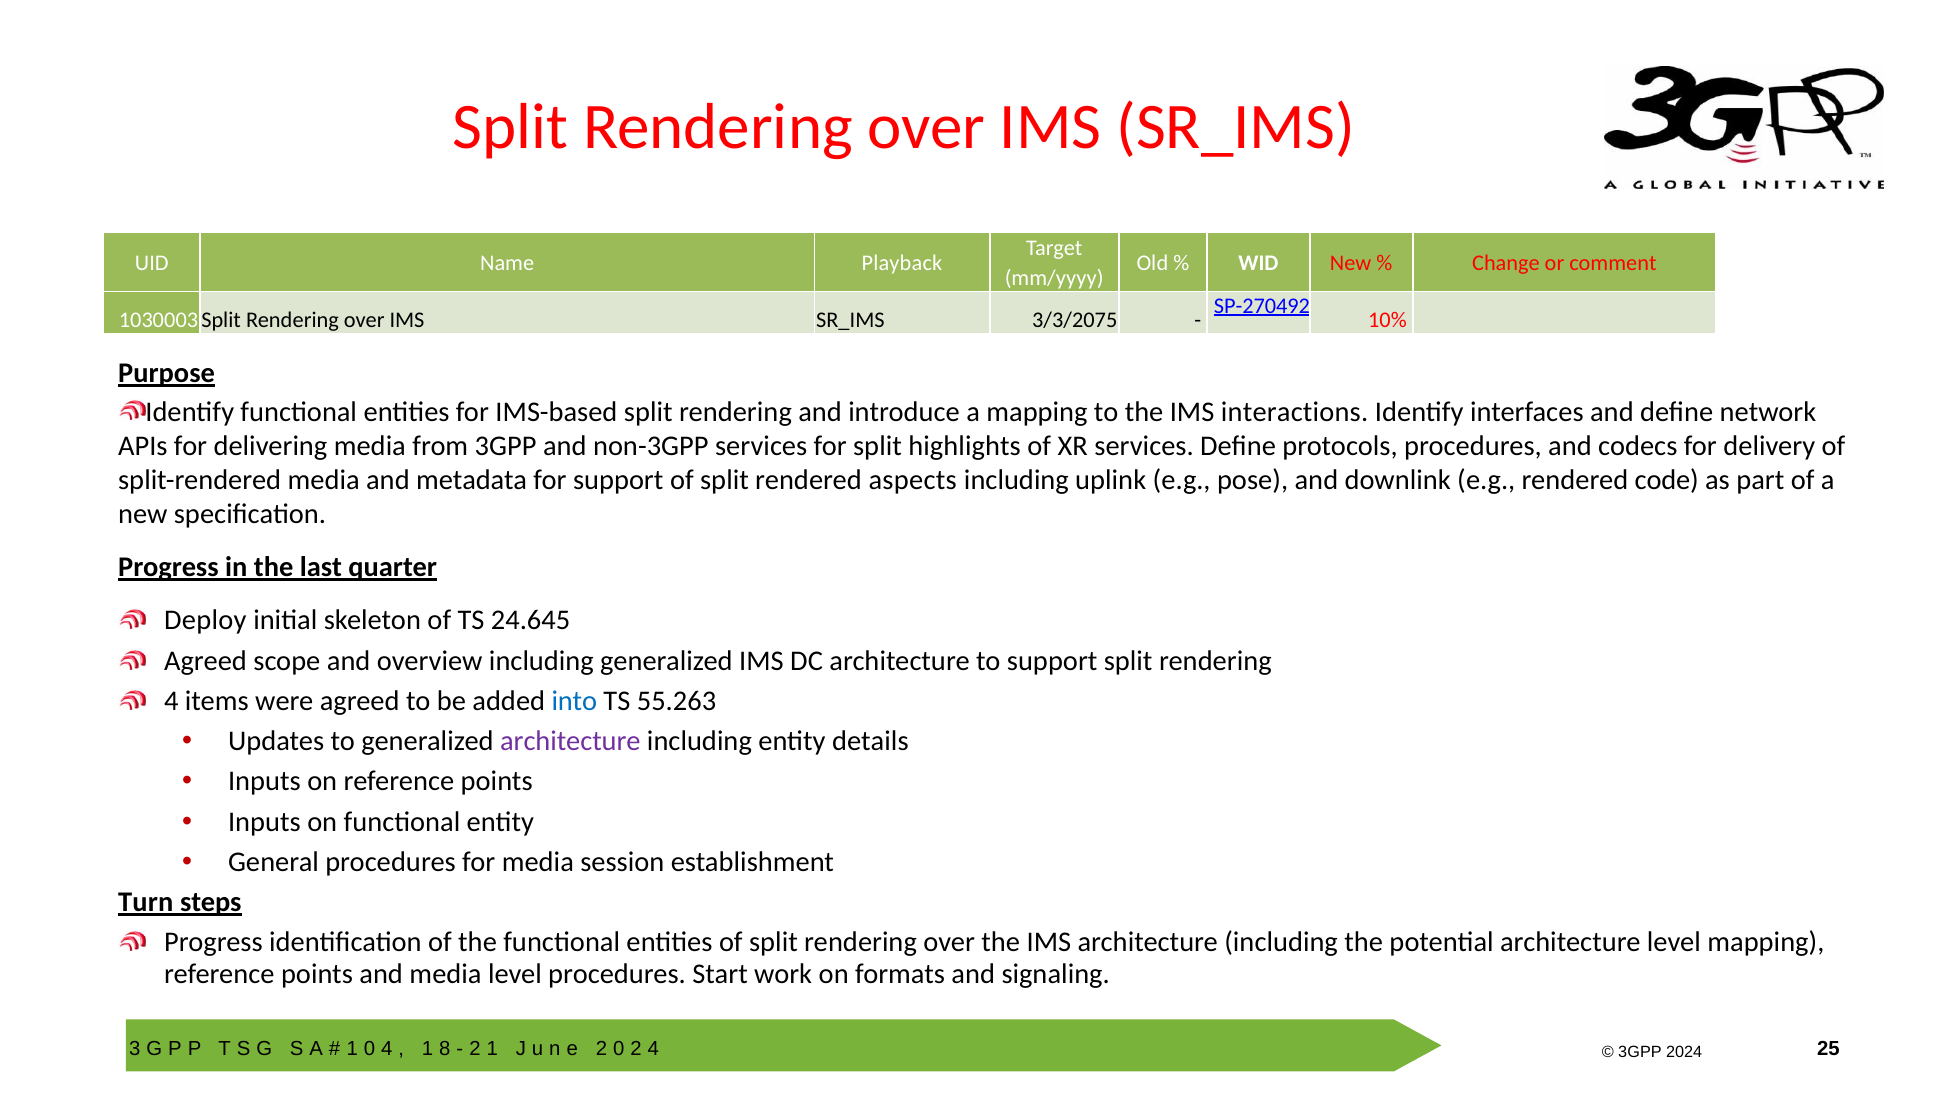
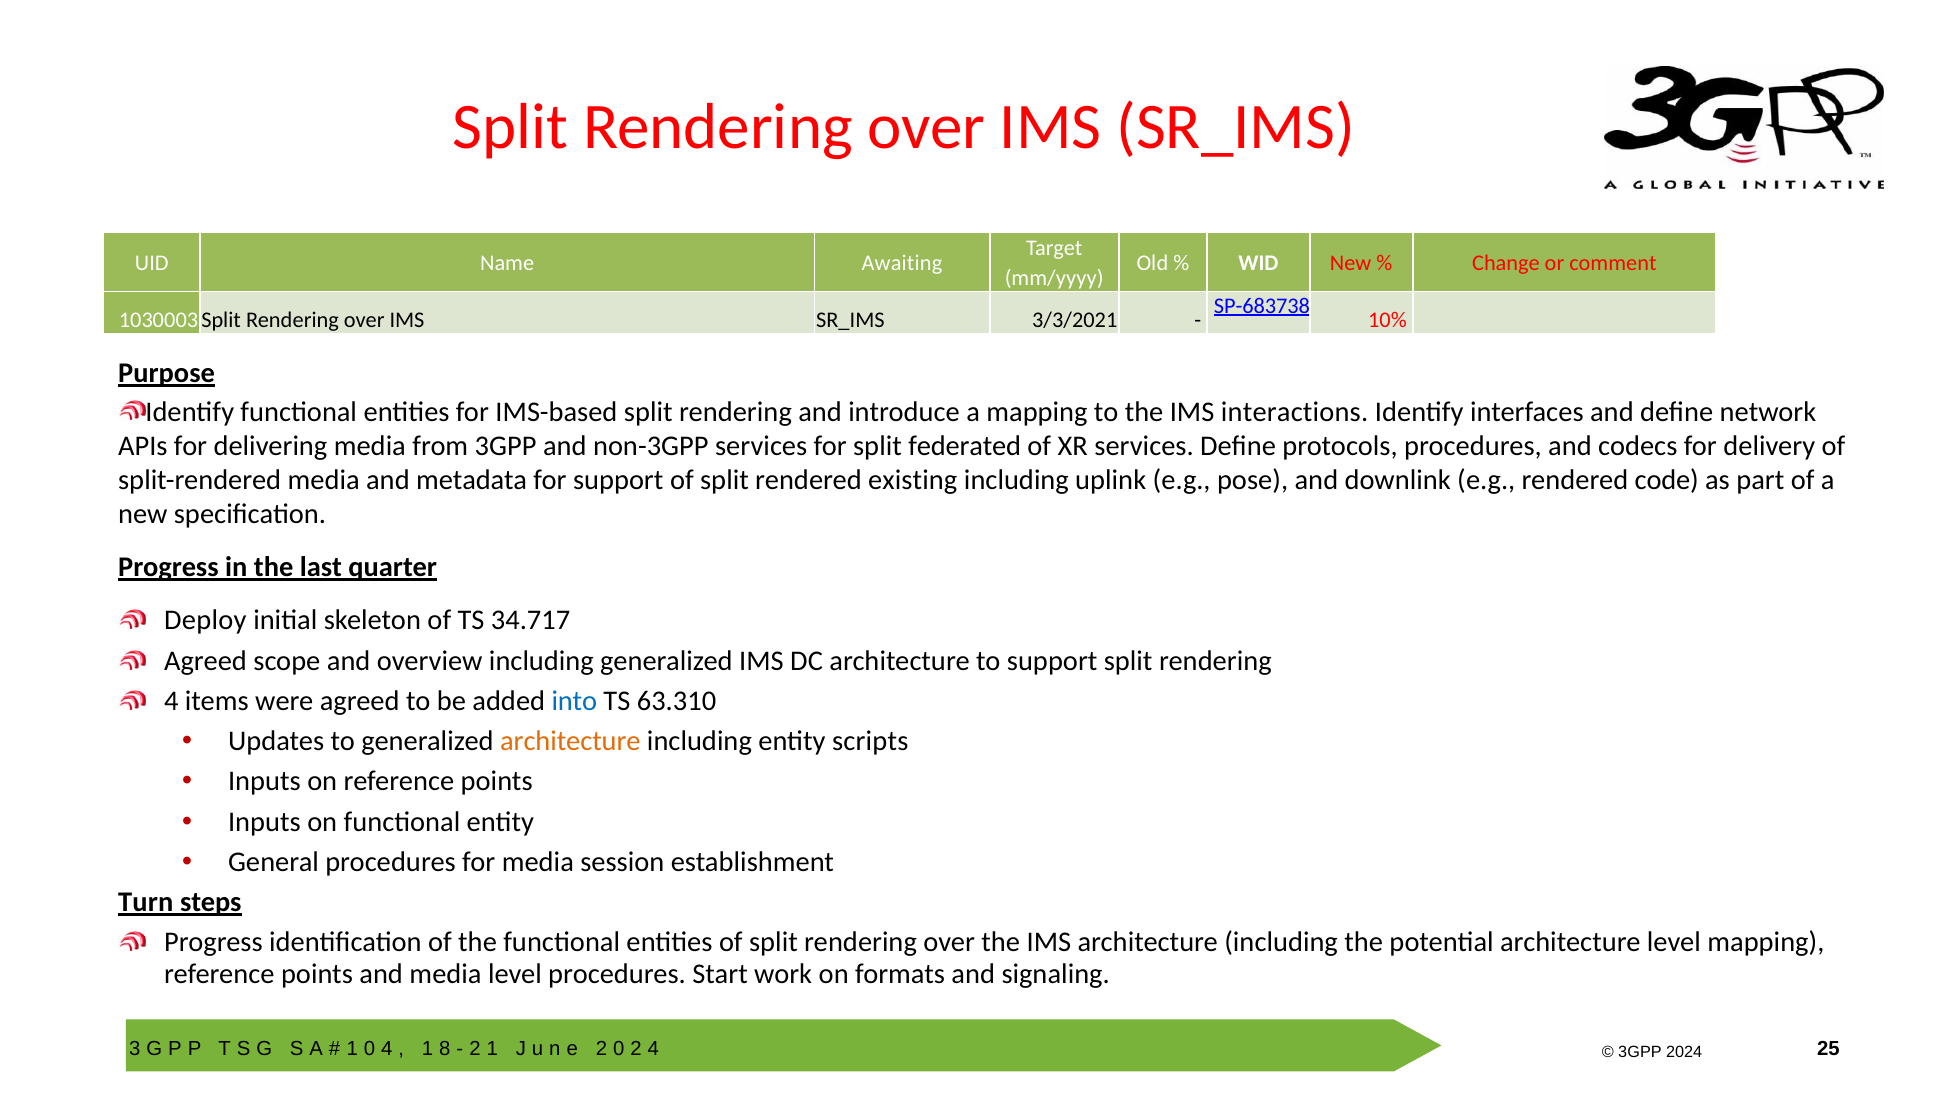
Playback: Playback -> Awaiting (902, 263)
SP-270492: SP-270492 -> SP-683738 (1262, 306)
3/3/2075: 3/3/2075 -> 3/3/2021 (1075, 320)
highlights: highlights -> federated (965, 446)
aspects: aspects -> existing (913, 480)
24.645: 24.645 -> 34.717 (531, 620)
55.263: 55.263 -> 63.310 (676, 701)
architecture colour: purple -> orange (570, 741)
details: details -> scripts (870, 741)
